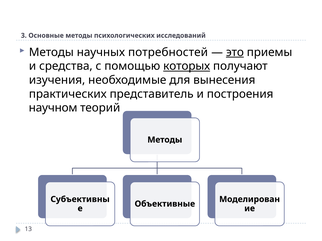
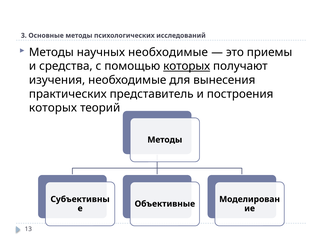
научных потребностей: потребностей -> необходимые (168, 52)
это underline: present -> none (235, 52)
научном: научном -> которых (53, 108)
